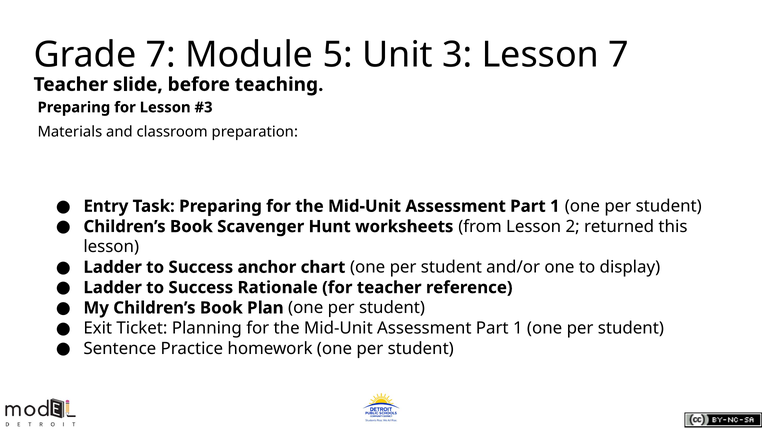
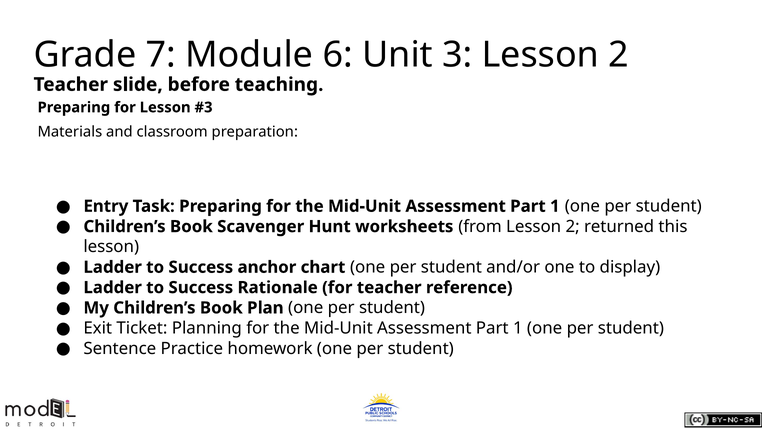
5: 5 -> 6 (338, 55)
3 Lesson 7: 7 -> 2 (619, 55)
